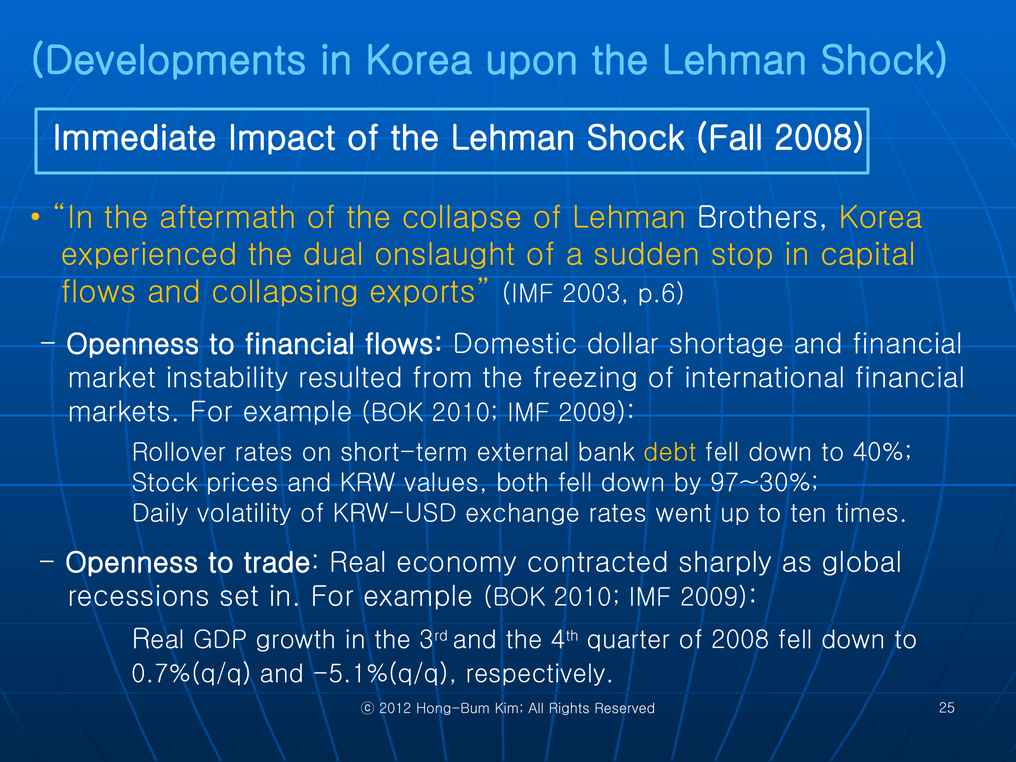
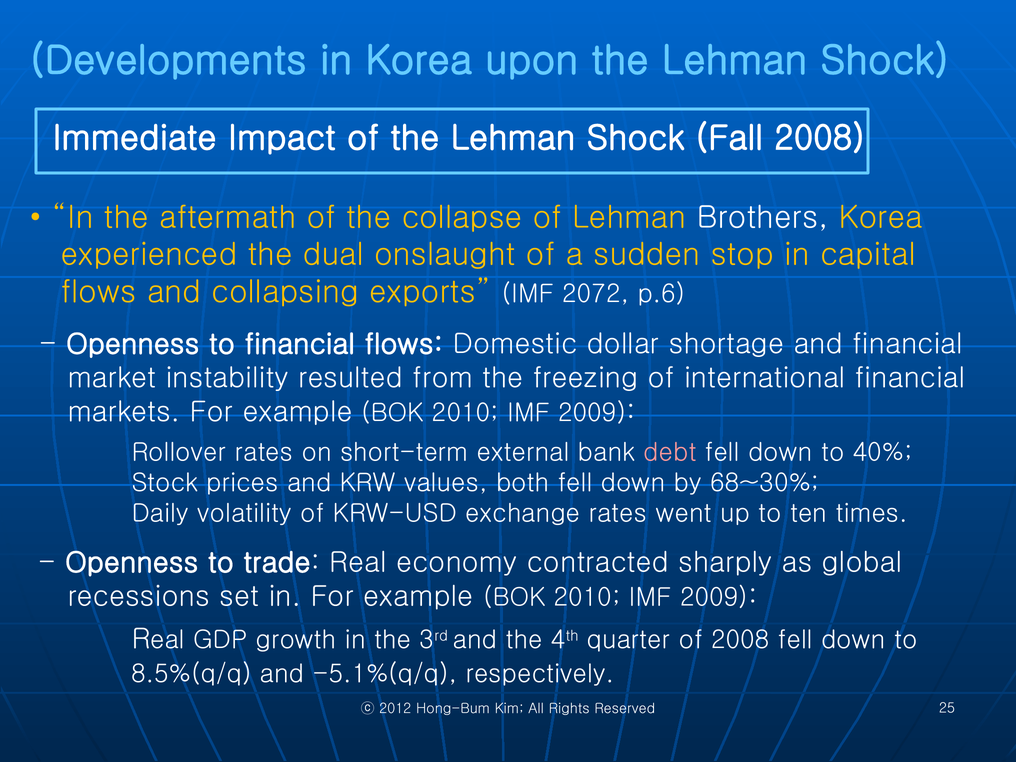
2003: 2003 -> 2072 (596, 294)
debt colour: yellow -> pink (670, 452)
97~30%: 97~30% -> 68~30% (765, 483)
0.7%(q/q: 0.7%(q/q -> 8.5%(q/q (191, 674)
